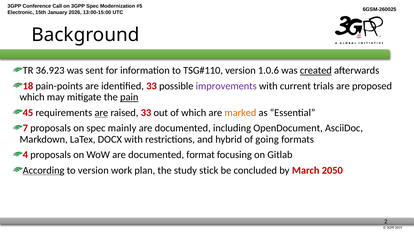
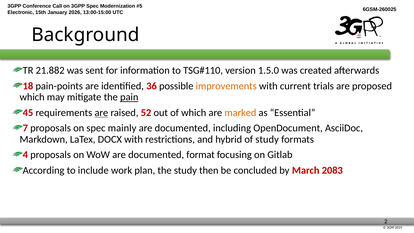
36.923: 36.923 -> 21.882 (50, 71)
1.0.6: 1.0.6 -> 1.5.0 (269, 71)
created underline: present -> none (316, 71)
identified 33: 33 -> 36 (152, 86)
improvements colour: purple -> orange (226, 86)
raised 33: 33 -> 52 (146, 113)
of going: going -> study (267, 139)
According underline: present -> none (44, 170)
to version: version -> include (93, 170)
stick: stick -> then (209, 170)
2050: 2050 -> 2083 (332, 170)
